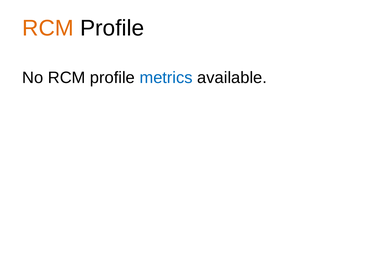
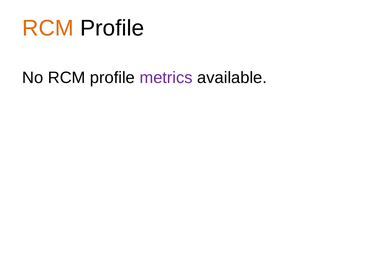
metrics colour: blue -> purple (166, 78)
